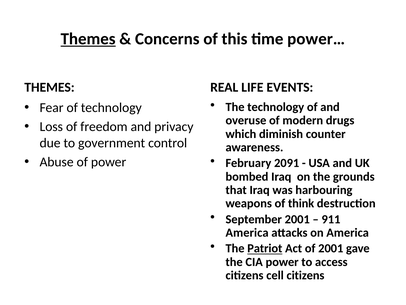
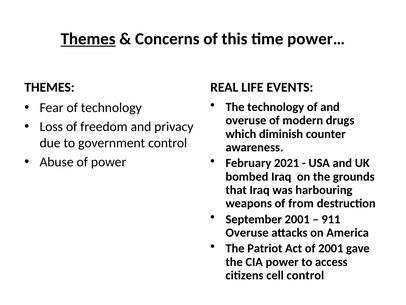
2091: 2091 -> 2021 (287, 163)
think: think -> from (301, 203)
America: America -> Overuse (247, 232)
Patriot underline: present -> none (265, 248)
cell citizens: citizens -> control (305, 275)
